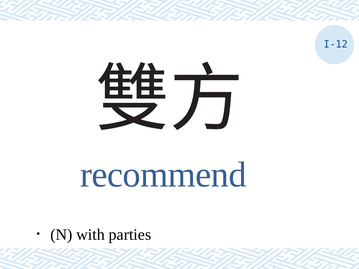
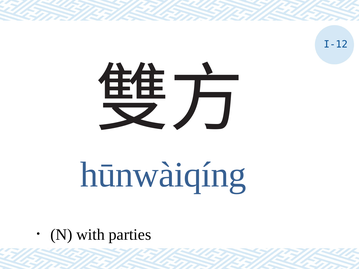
recommend: recommend -> hūnwàiqíng (163, 175)
